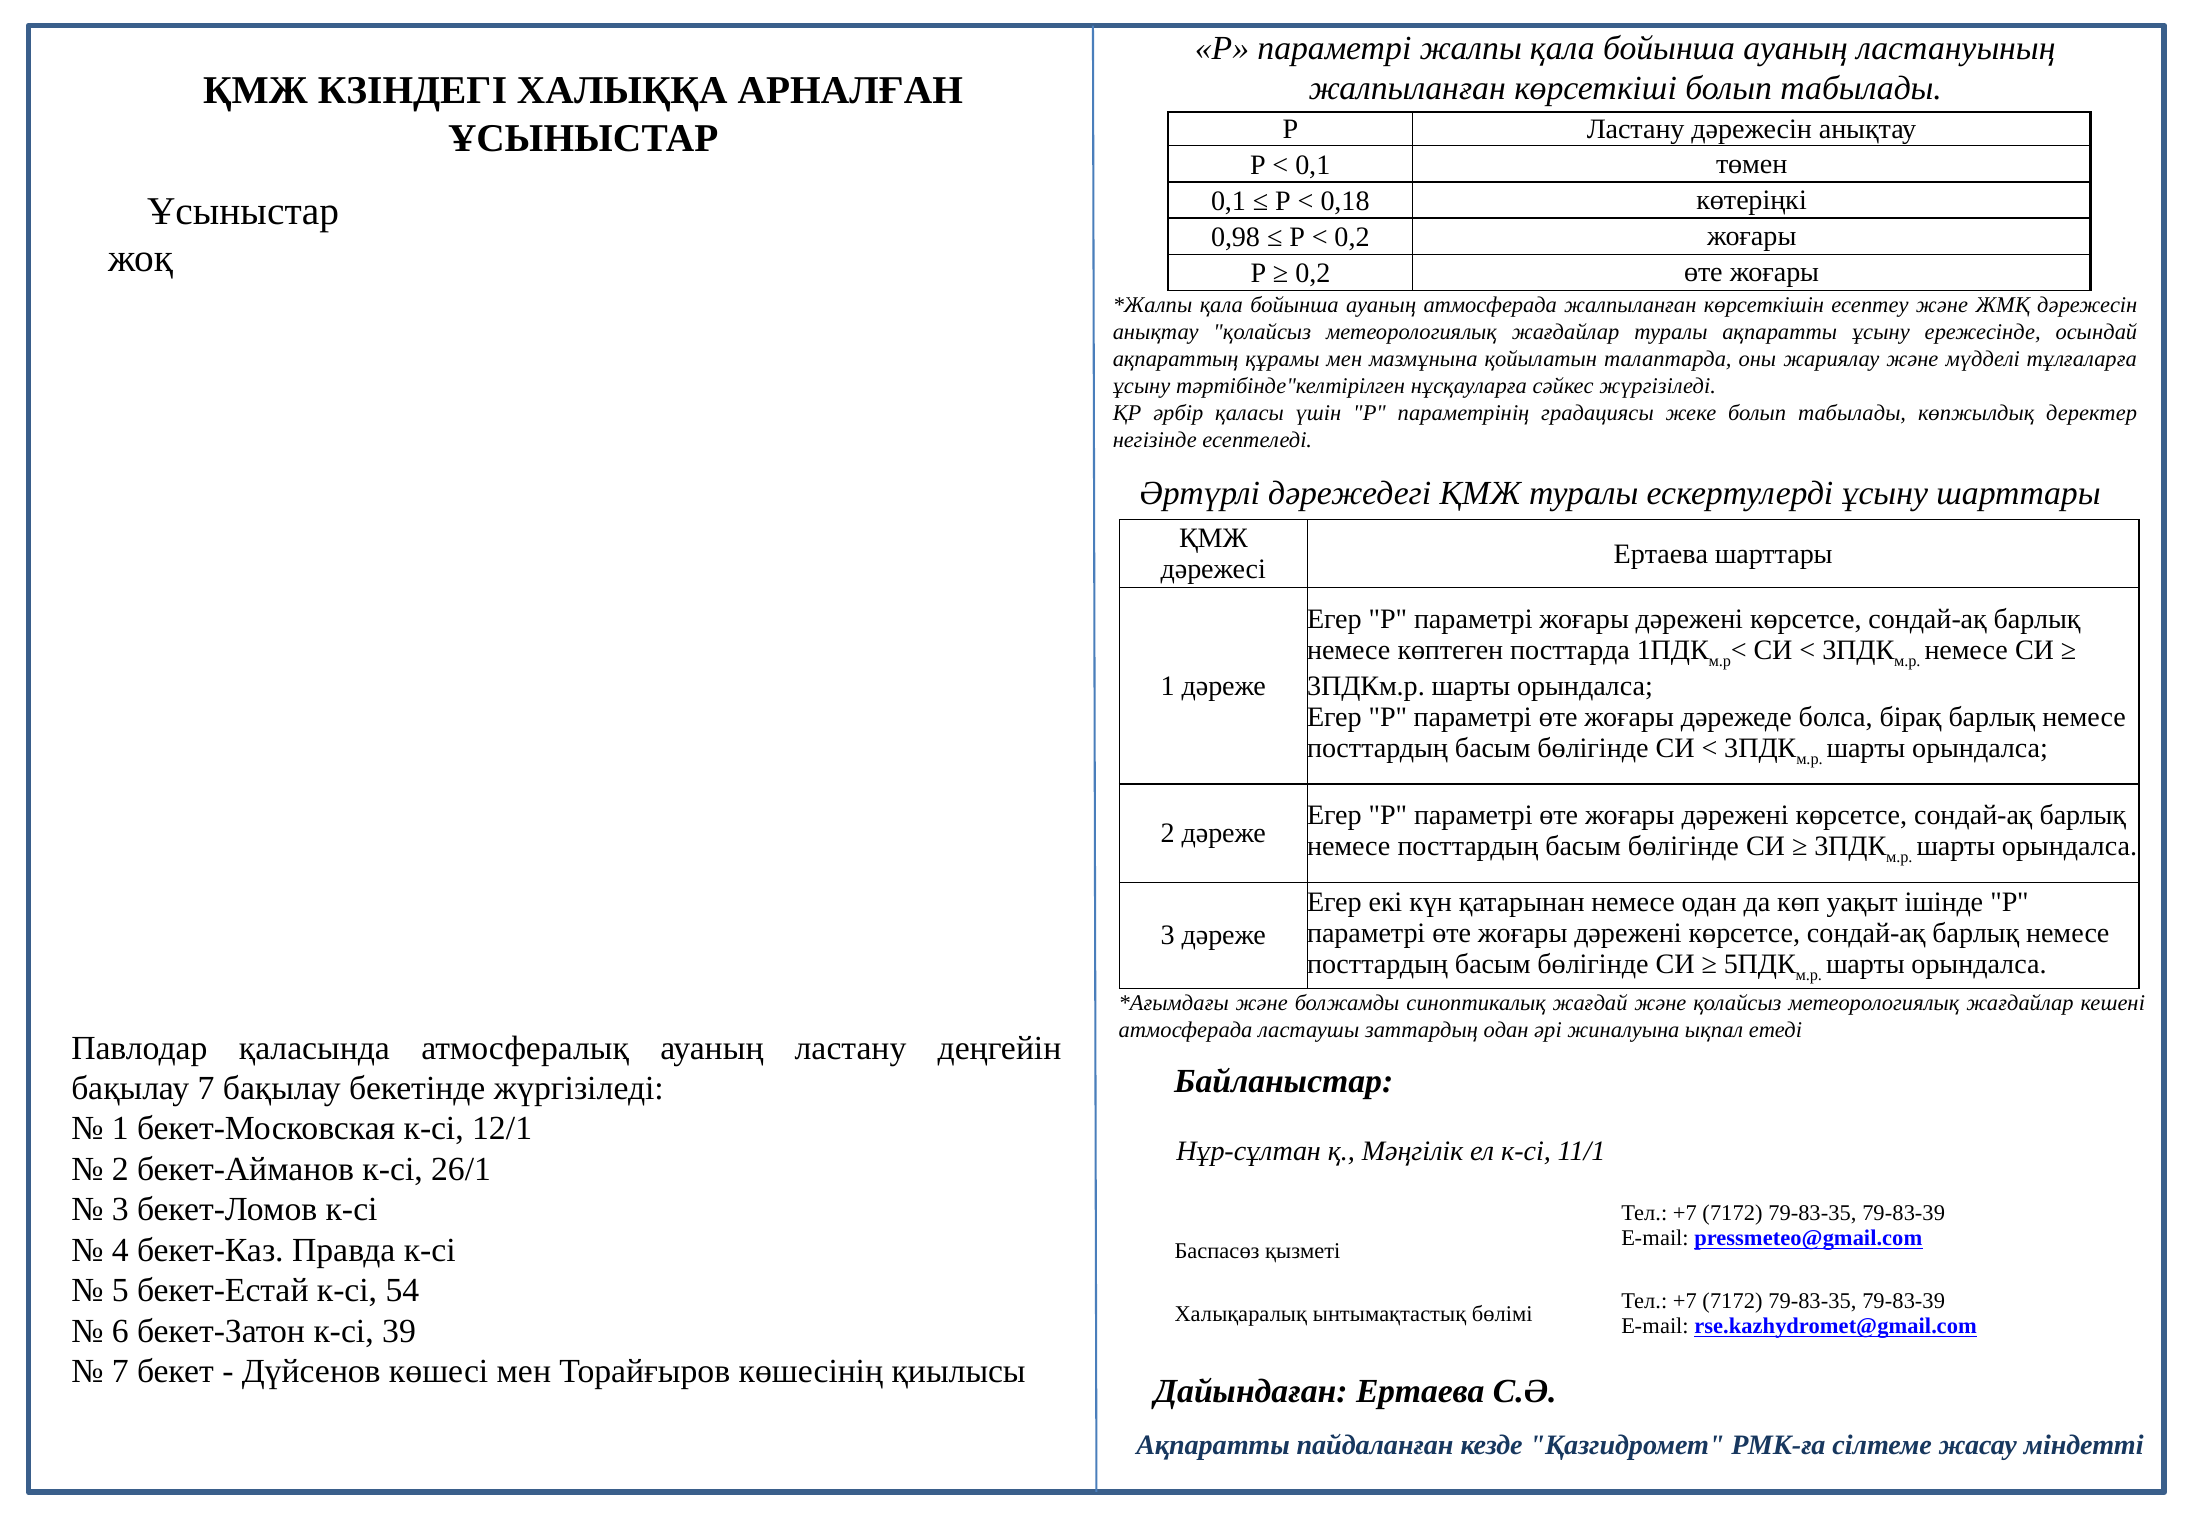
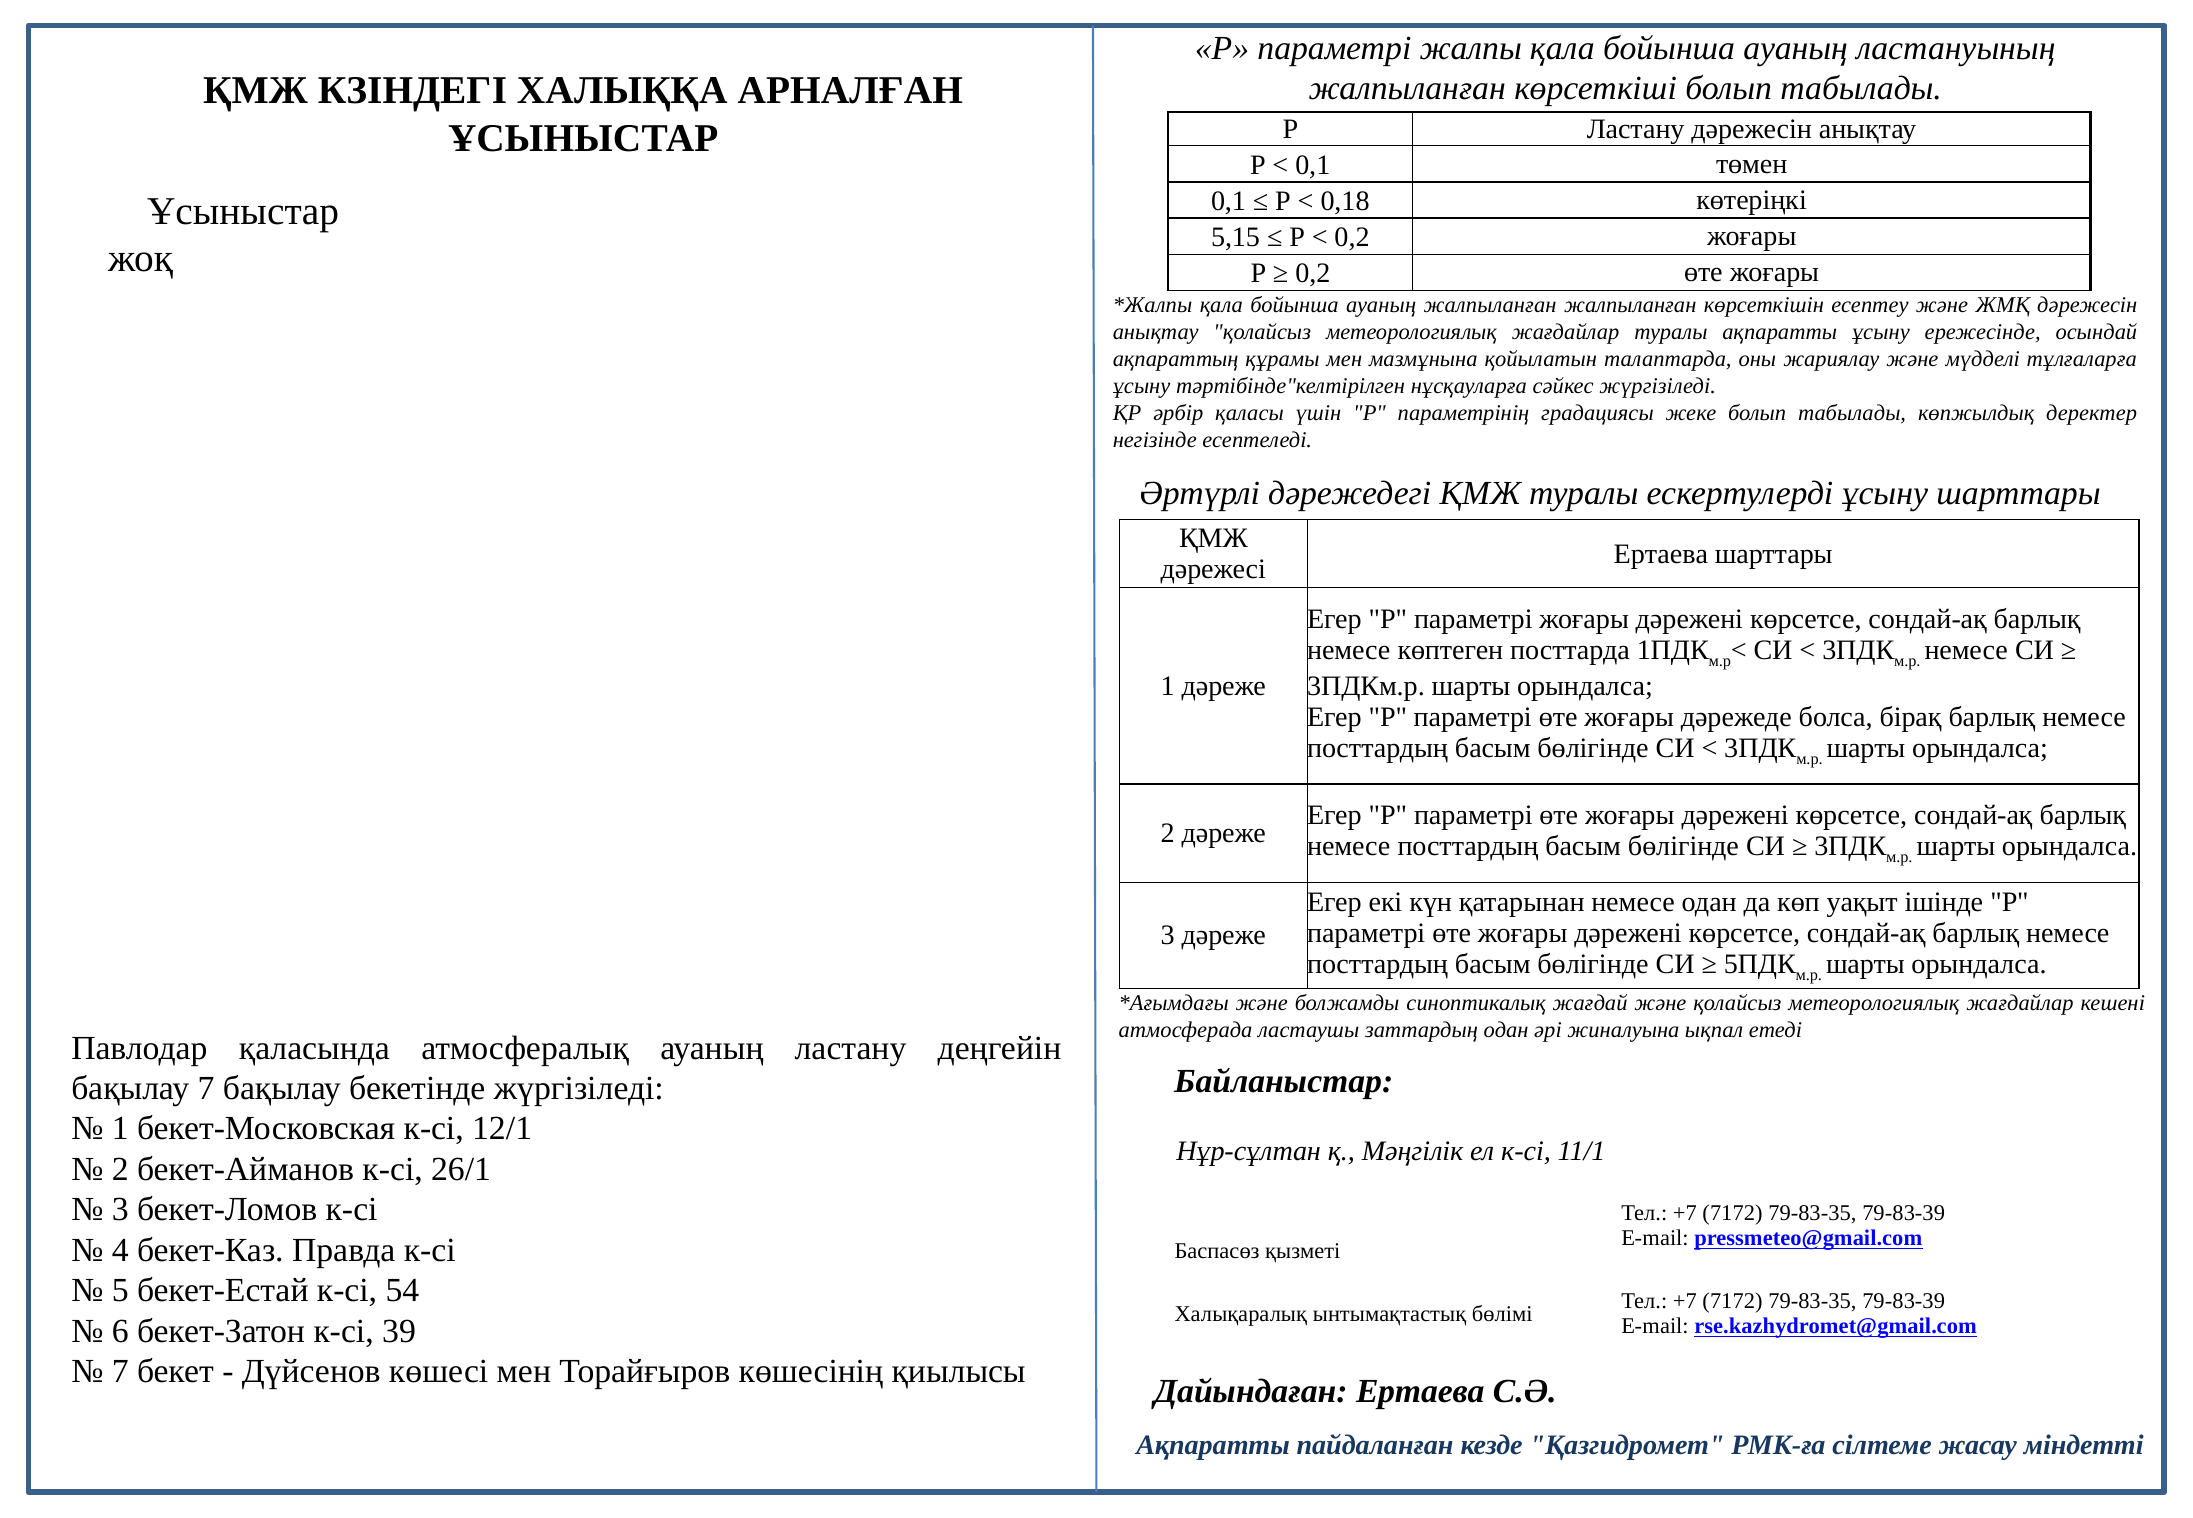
0,98: 0,98 -> 5,15 (1236, 237)
ауаның атмосферада: атмосферада -> жалпыланған (1490, 305)
